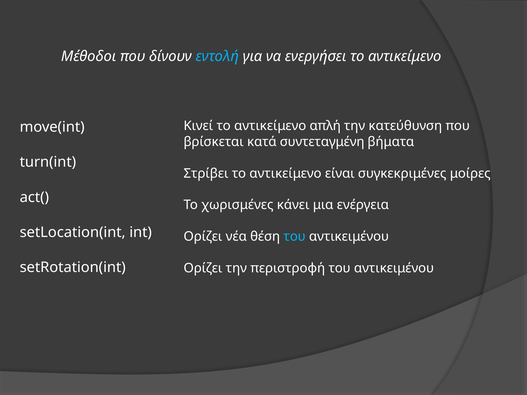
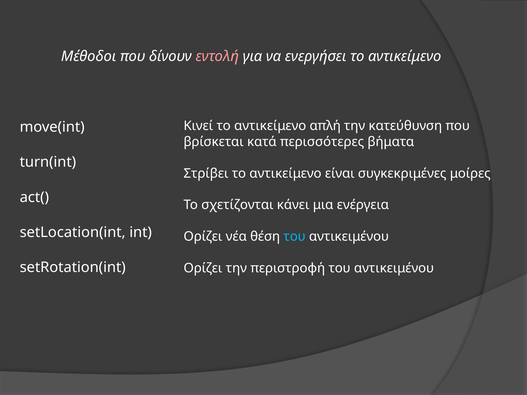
εντολή colour: light blue -> pink (217, 56)
συντεταγμένη: συντεταγμένη -> περισσότερες (322, 142)
χωρισμένες: χωρισμένες -> σχετίζονται (237, 205)
